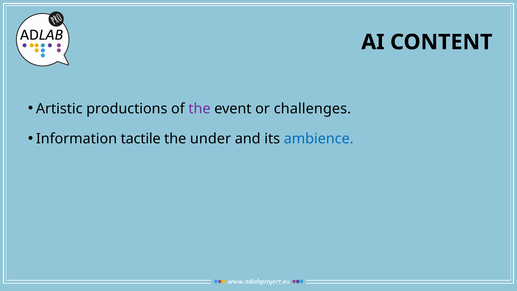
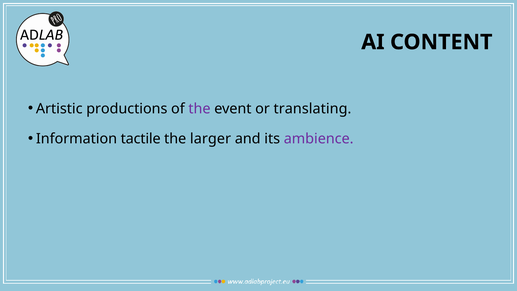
challenges: challenges -> translating (312, 109)
under: under -> larger (210, 139)
ambience colour: blue -> purple (319, 139)
